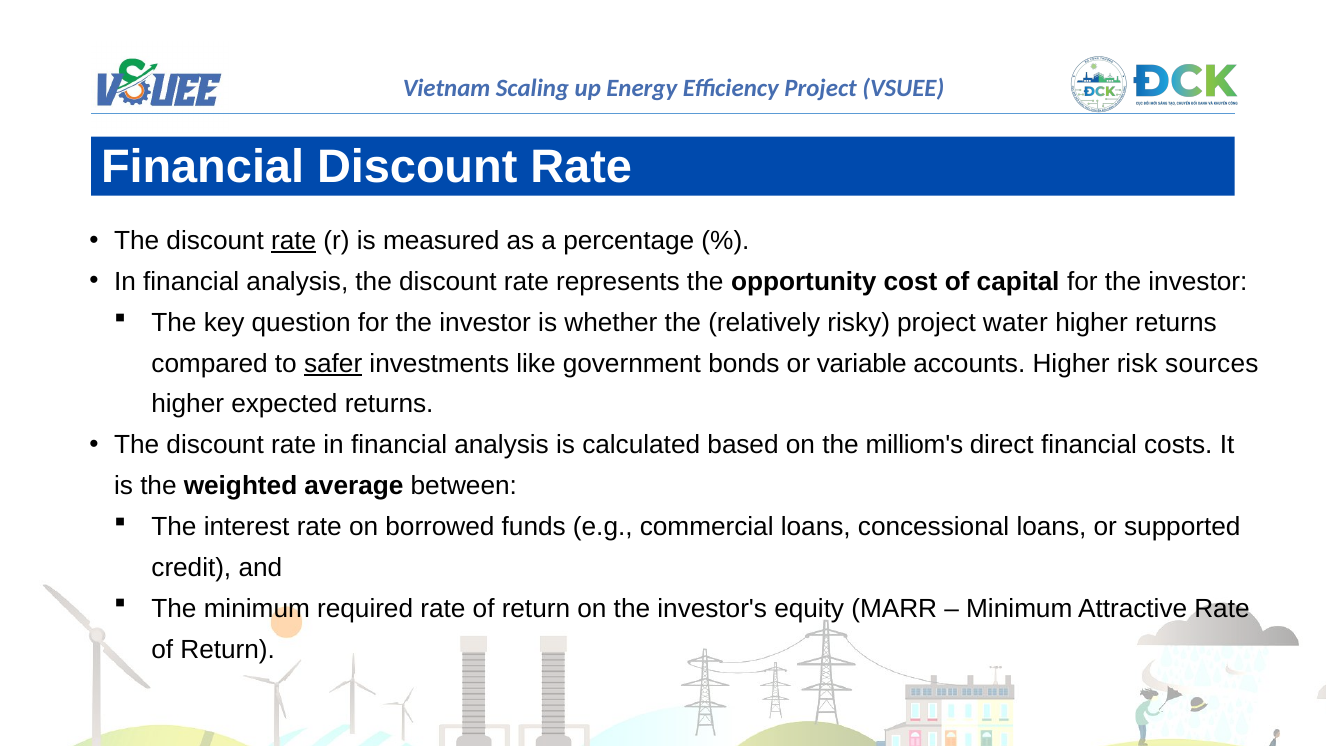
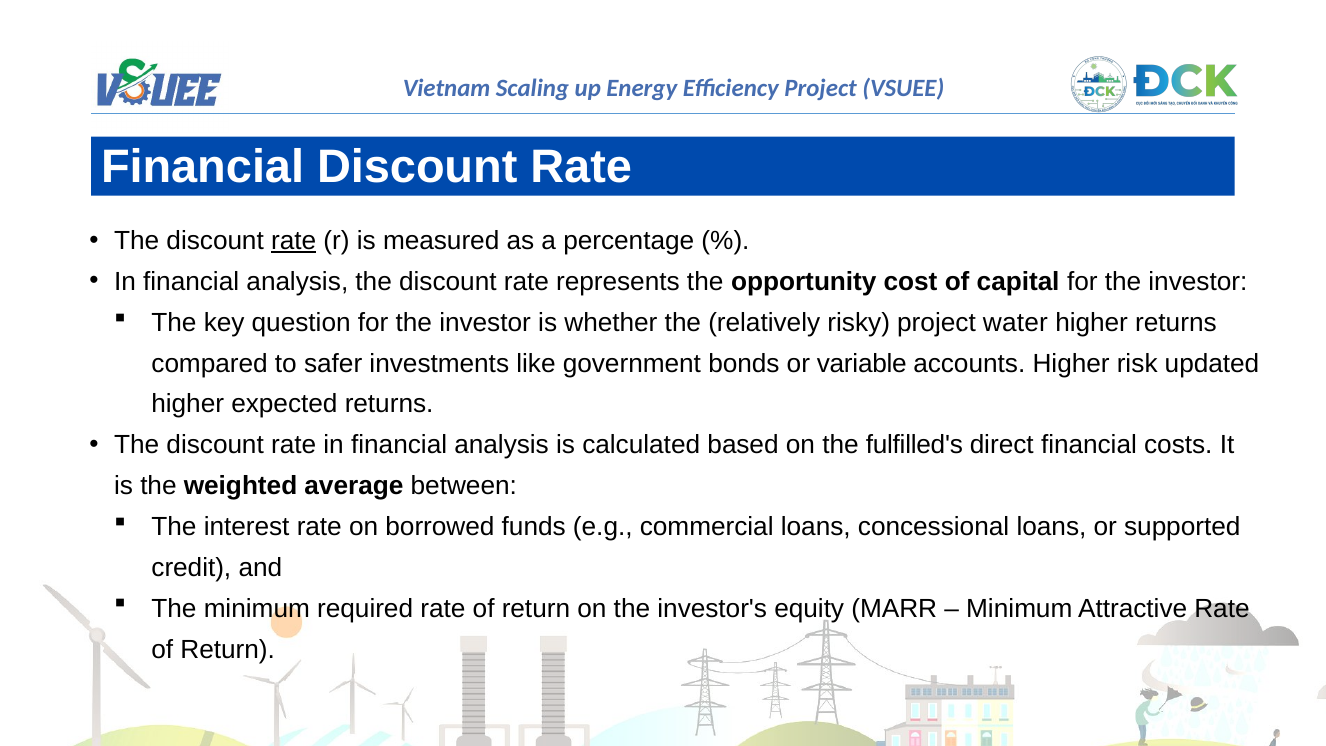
safer underline: present -> none (333, 363)
sources: sources -> updated (1212, 363)
milliom's: milliom's -> fulfilled's (914, 445)
